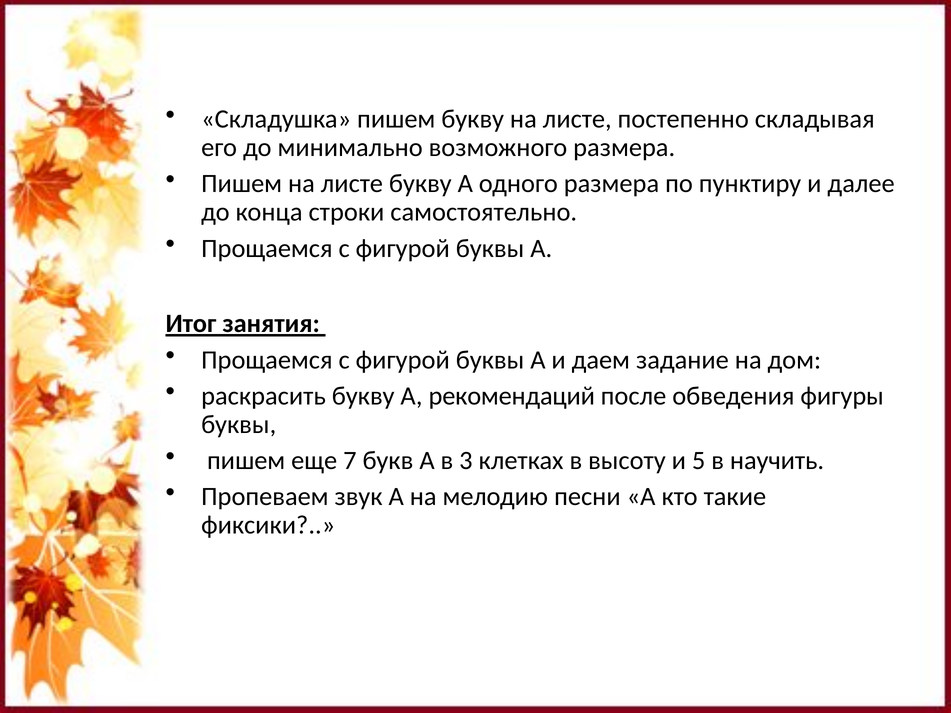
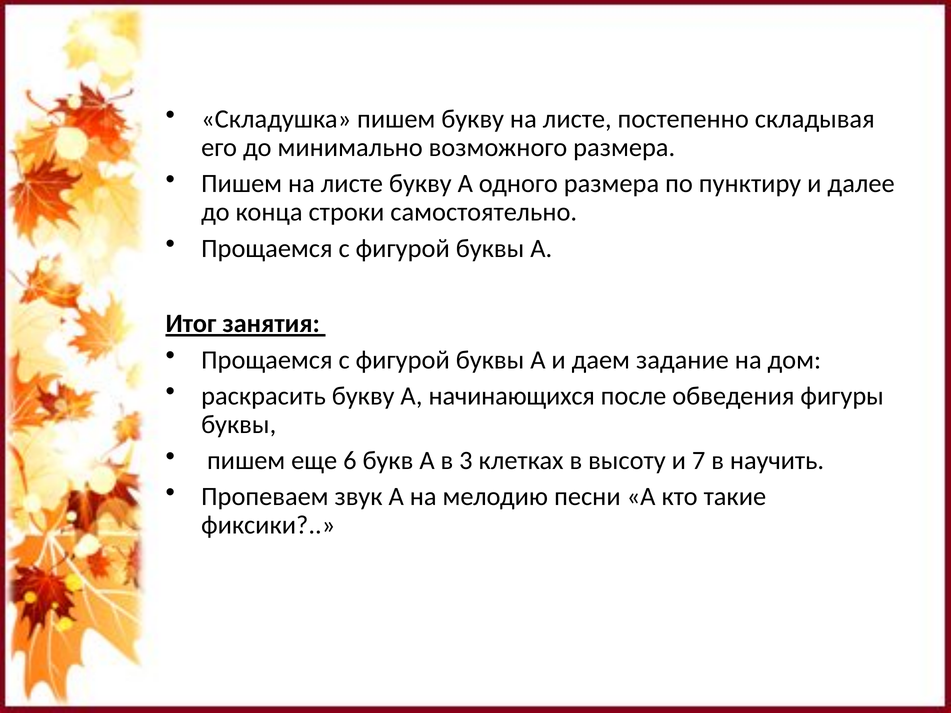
рекомендаций: рекомендаций -> начинающихся (512, 396)
7: 7 -> 6 (350, 461)
5: 5 -> 7 (699, 461)
